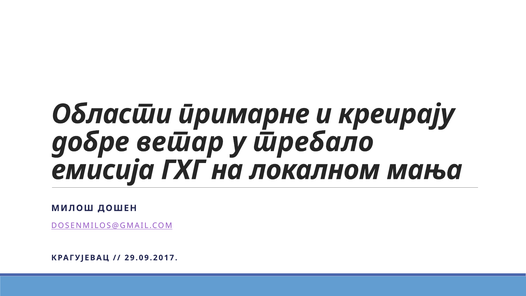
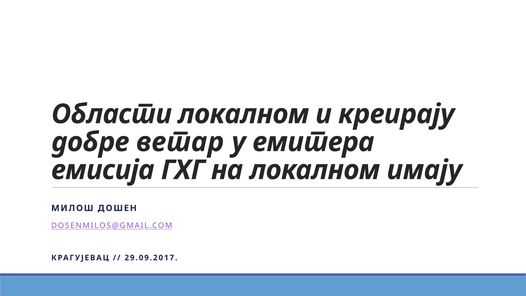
Области примарне: примарне -> локалном (244, 114)
требало: требало -> емитера (313, 142)
мања: мања -> имају (424, 170)
